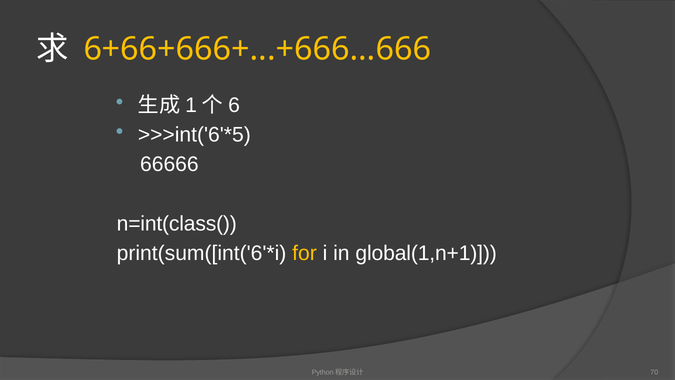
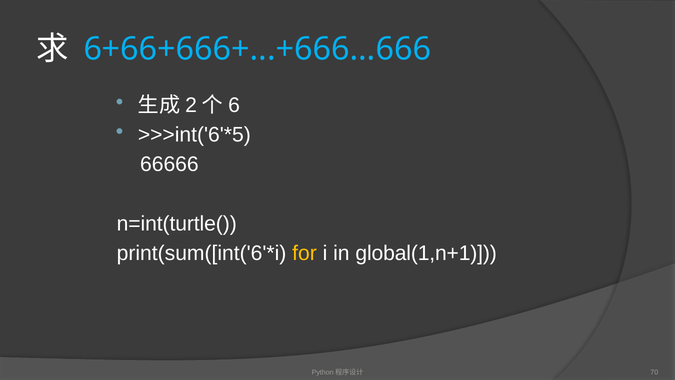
6+66+666+...+666...666 colour: yellow -> light blue (257, 49)
1: 1 -> 2 (191, 105)
n=int(class(: n=int(class( -> n=int(turtle( (177, 223)
